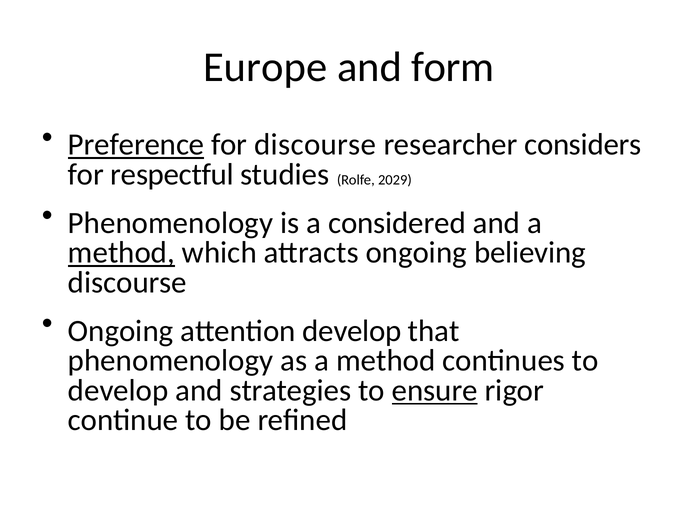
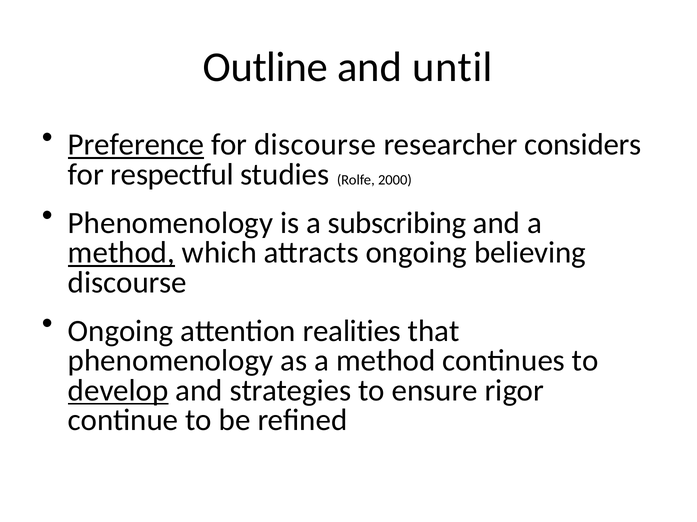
Europe: Europe -> Outline (265, 67)
form: form -> until (452, 67)
2029: 2029 -> 2000 (395, 180)
considered: considered -> subscribing (397, 223)
attention develop: develop -> realities (352, 331)
develop underline: none -> present (118, 391)
ensure underline: present -> none (435, 391)
